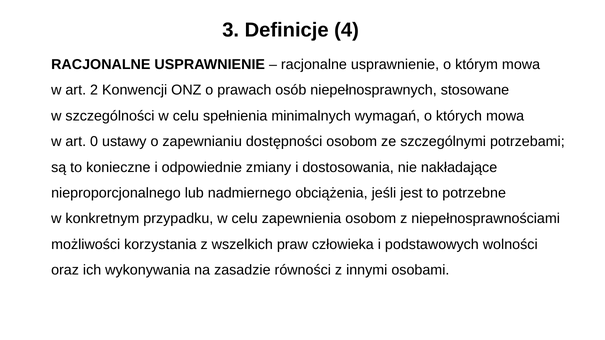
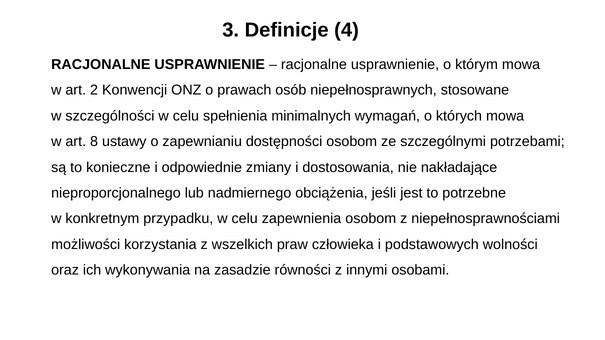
0: 0 -> 8 (94, 142)
